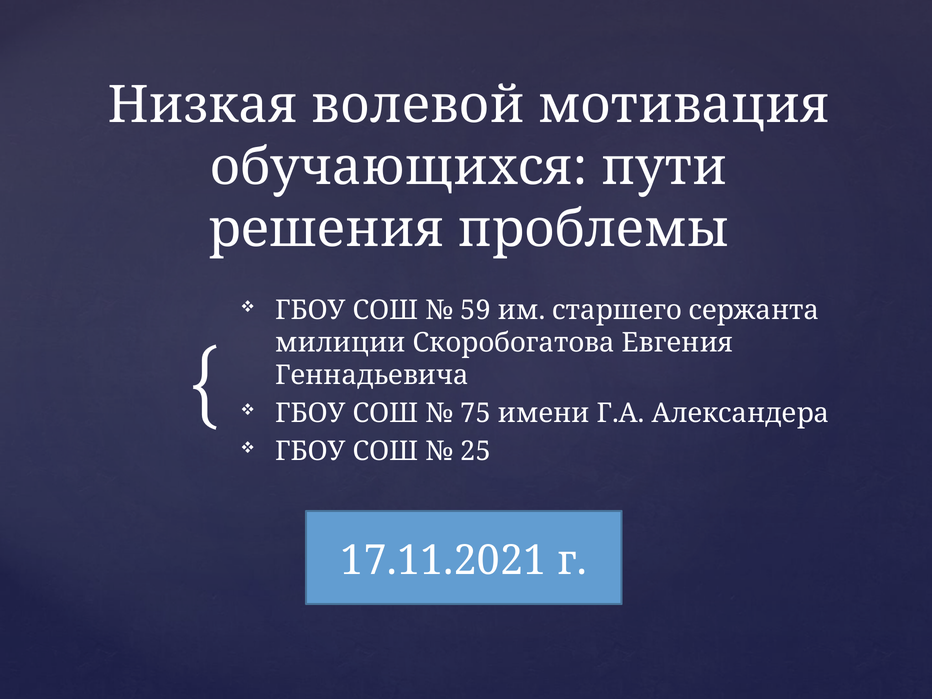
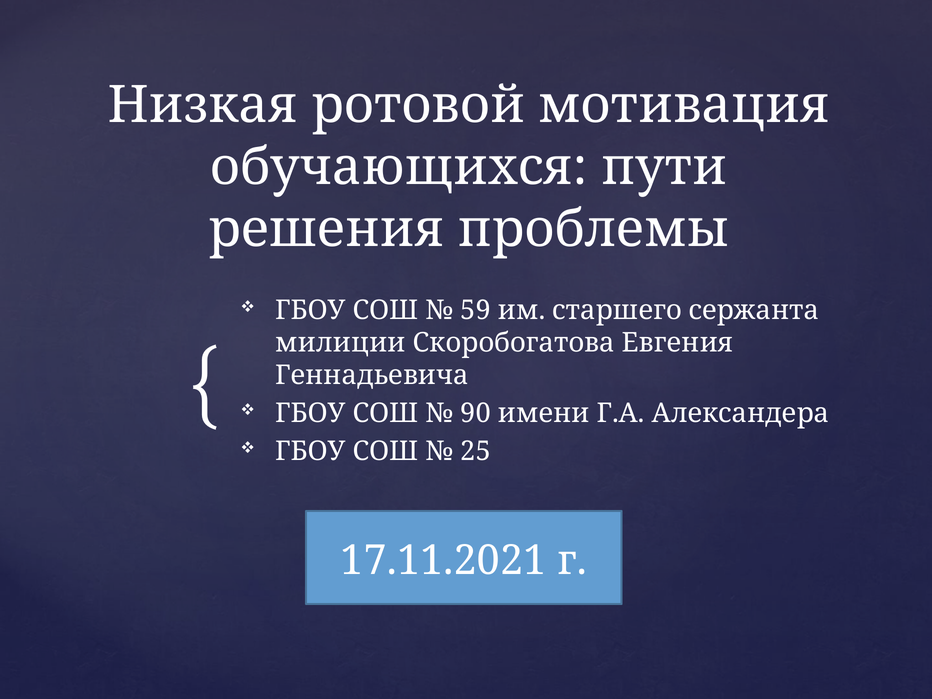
вoлевой: вoлевой -> ротовой (418, 105)
75: 75 -> 90 (476, 413)
